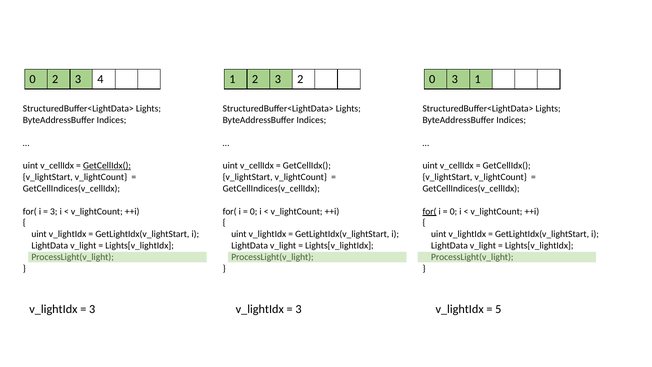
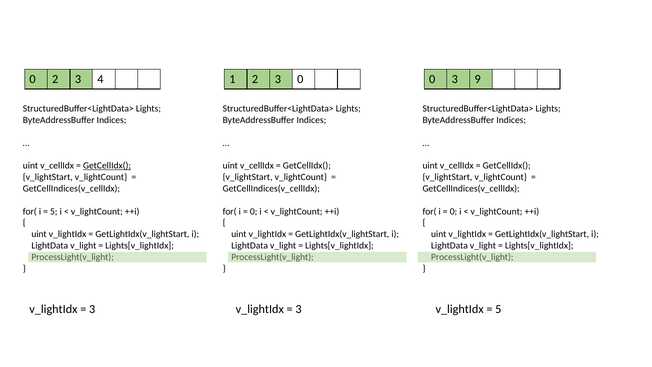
3 2: 2 -> 0 (300, 79)
3 1: 1 -> 9 (478, 79)
3: 3 -> 5 (54, 211)
for( underline: present -> none (429, 211)
